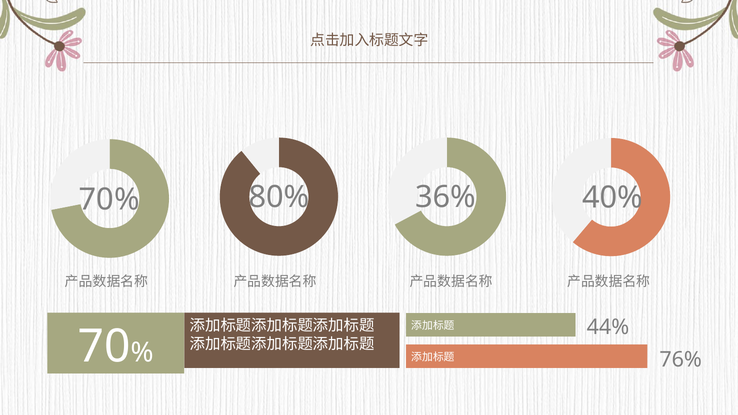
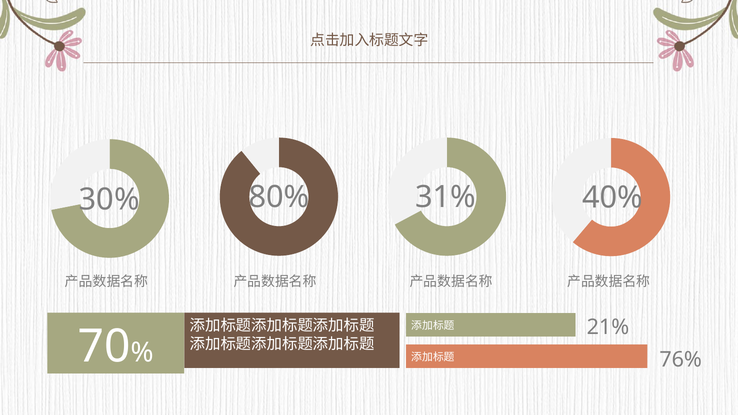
36%: 36% -> 31% (446, 197)
70%: 70% -> 30% (109, 200)
44%: 44% -> 21% (608, 327)
